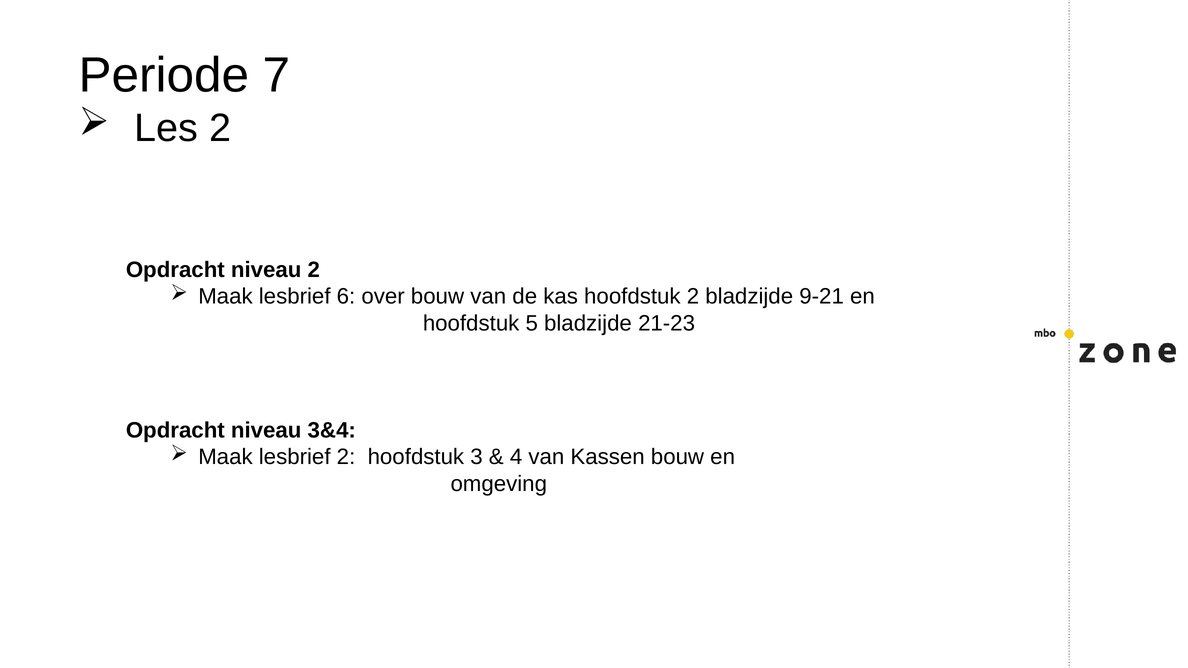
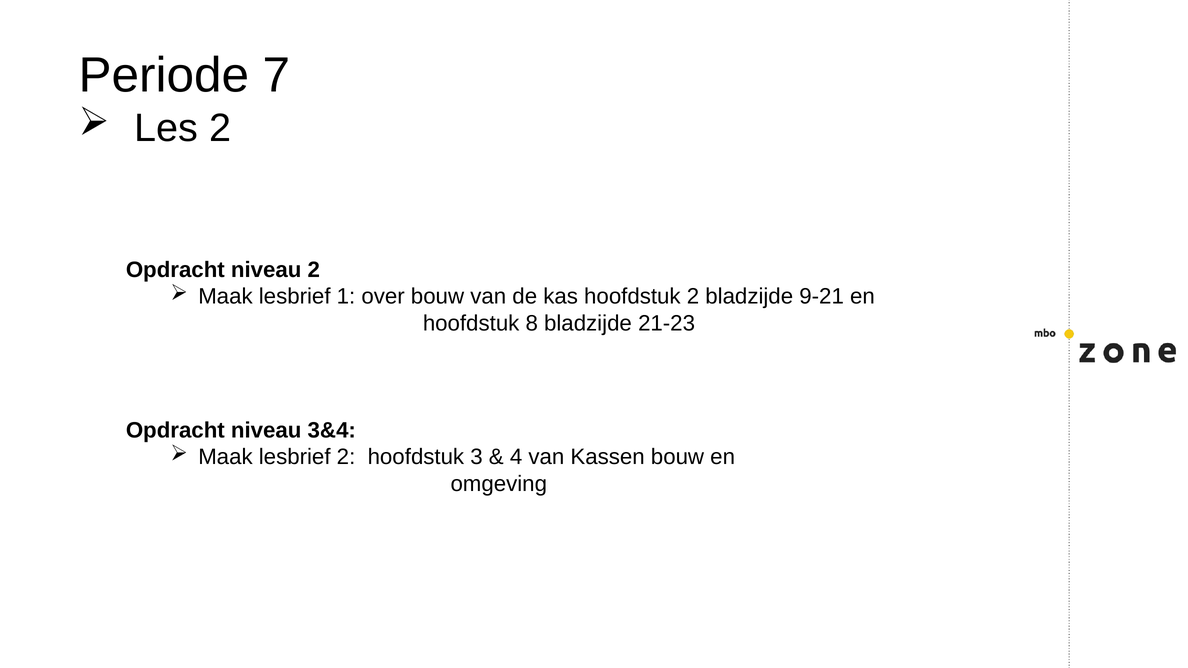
6: 6 -> 1 (346, 297)
5: 5 -> 8 (532, 323)
